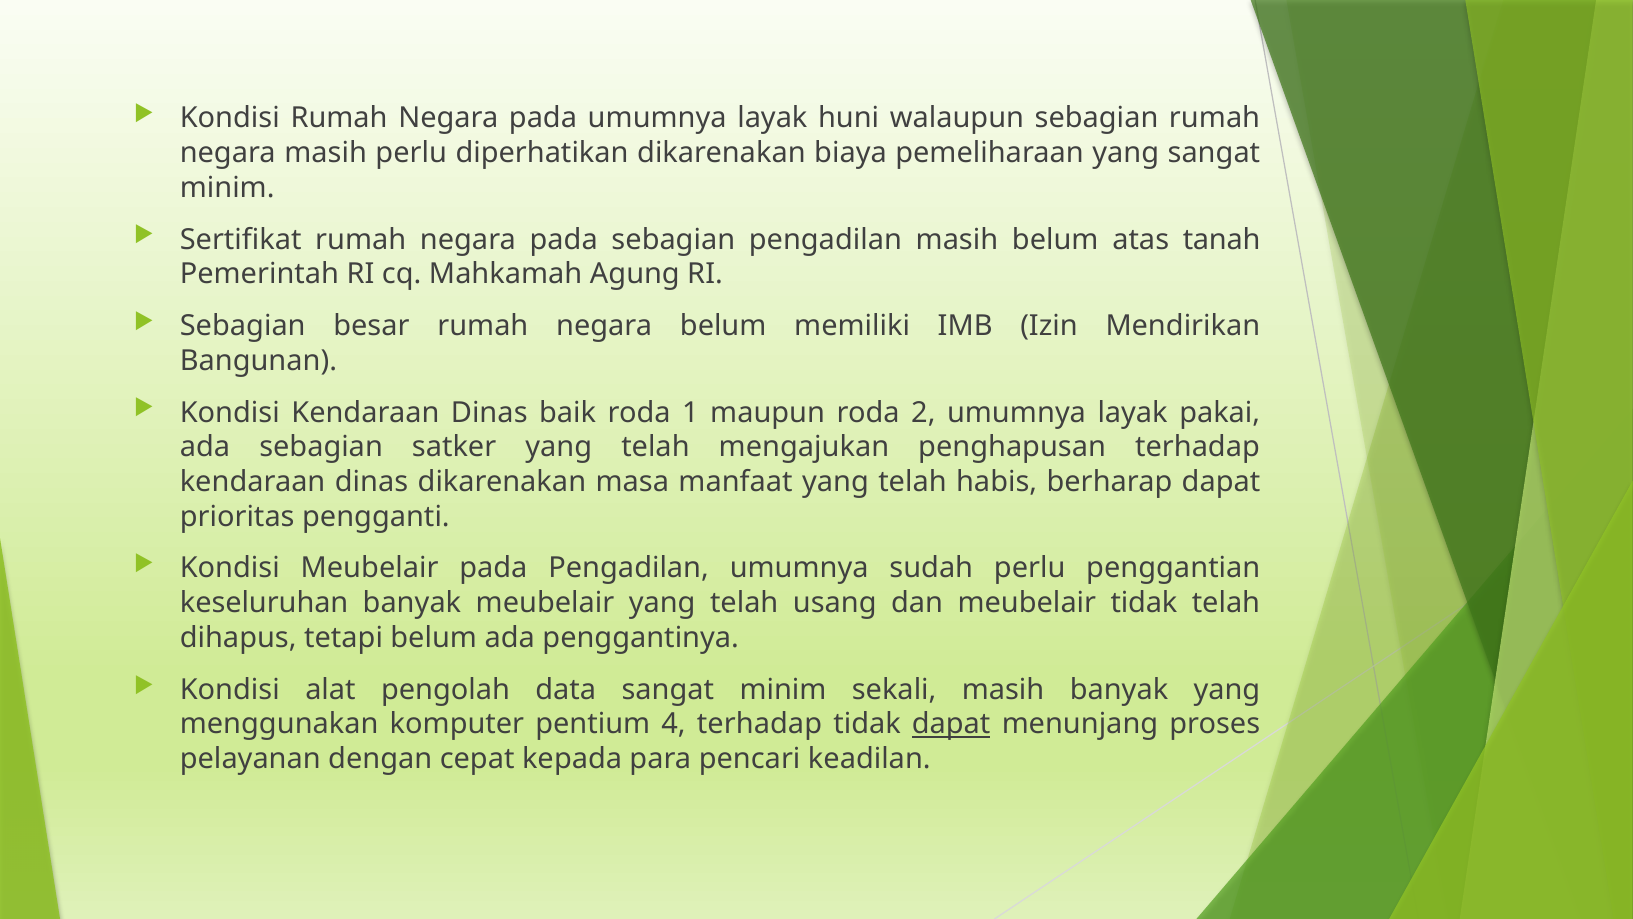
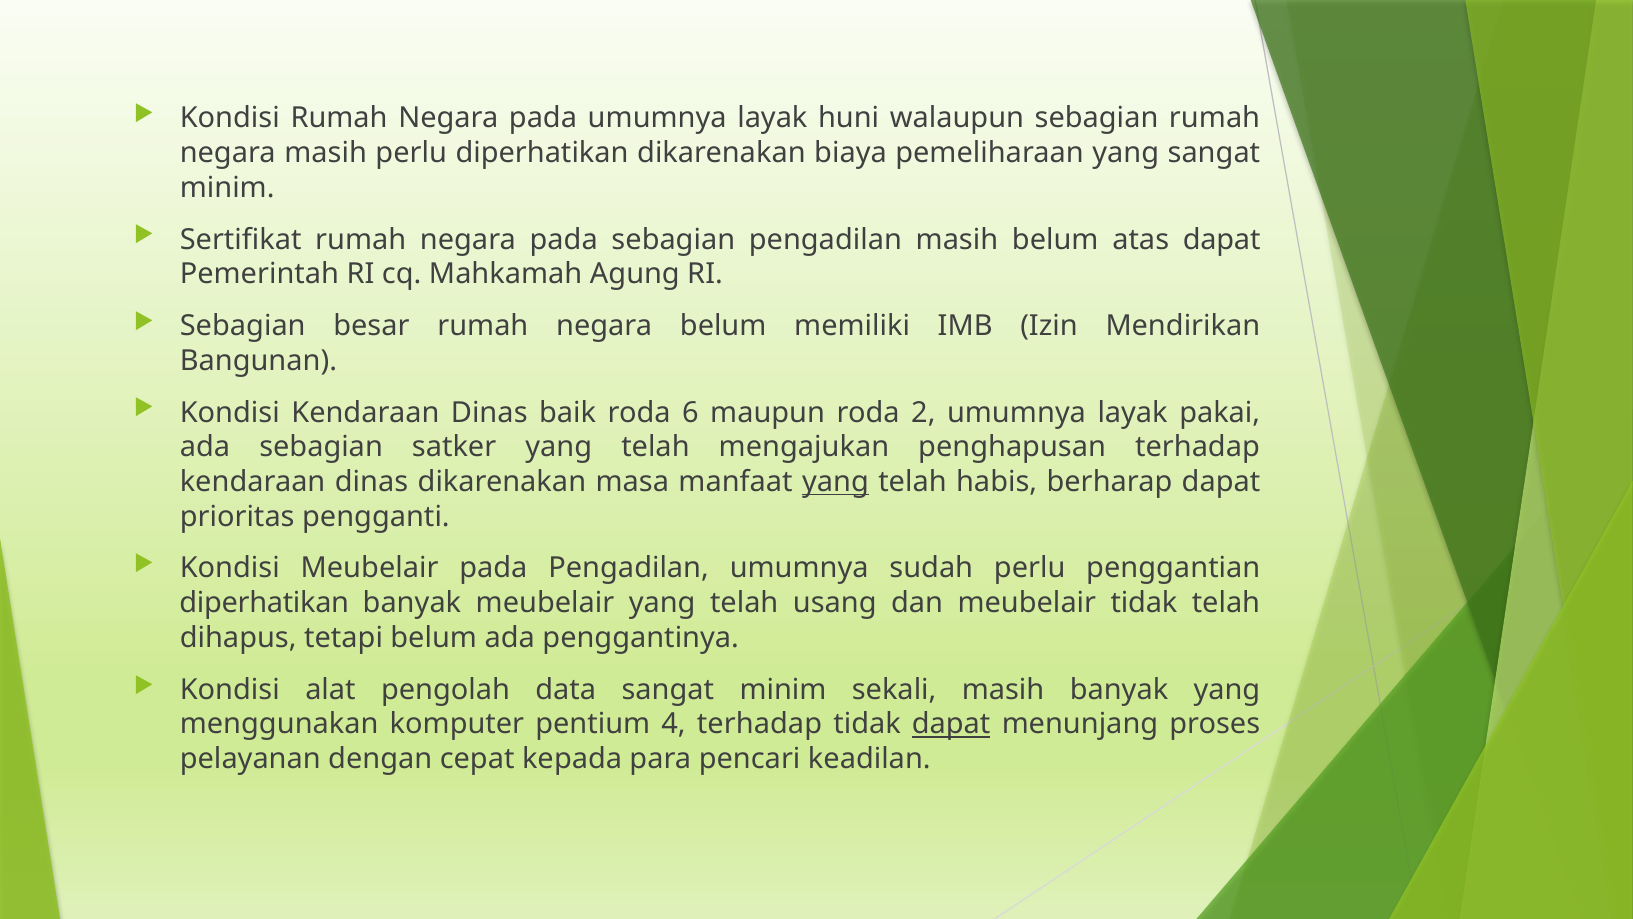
atas tanah: tanah -> dapat (1222, 239)
1: 1 -> 6 (690, 412)
yang underline: none -> present (835, 482)
keseluruhan: keseluruhan -> diperhatikan (264, 603)
